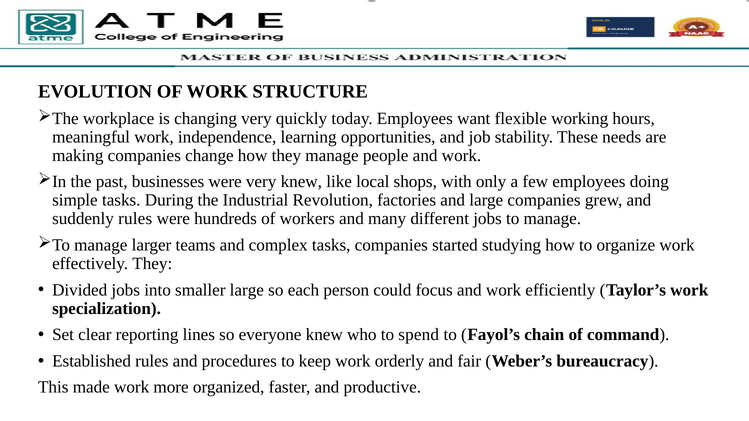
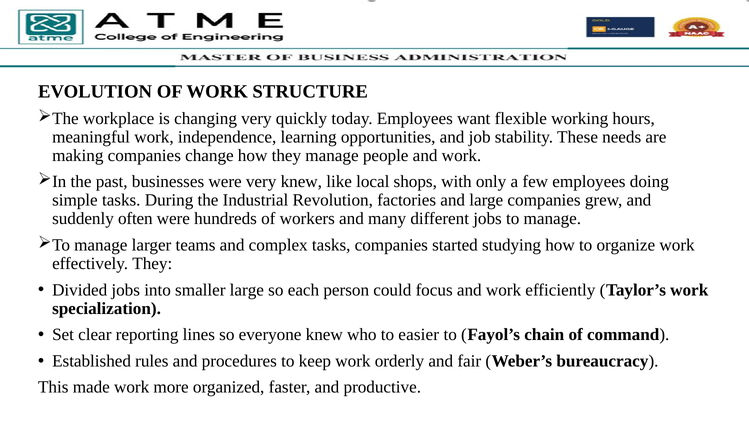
suddenly rules: rules -> often (135, 219)
spend: spend -> easier (419, 335)
